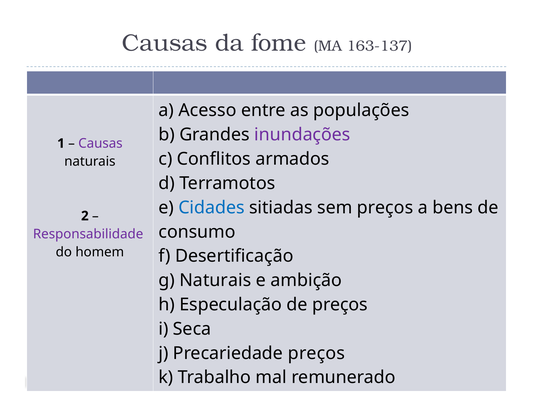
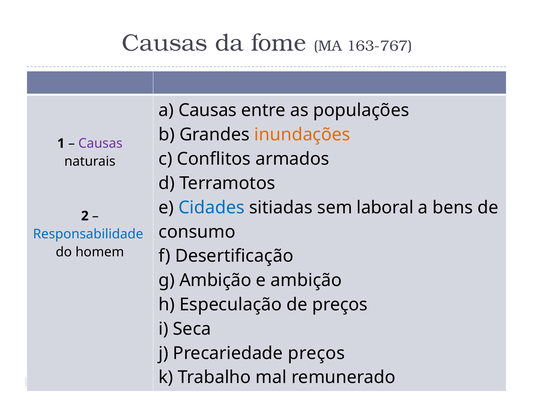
163-137: 163-137 -> 163-767 (380, 46)
a Acesso: Acesso -> Causas (208, 110)
inundações colour: purple -> orange (302, 135)
sem preços: preços -> laboral (385, 207)
Responsabilidade colour: purple -> blue (88, 234)
g Naturais: Naturais -> Ambição (215, 280)
